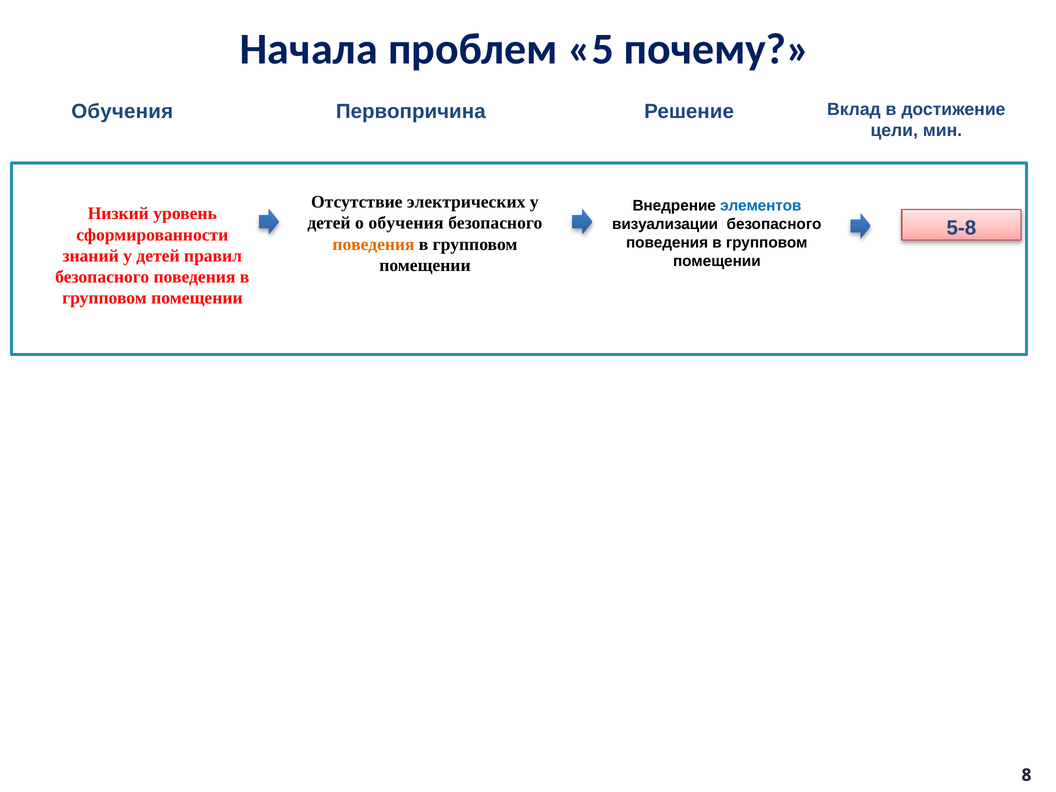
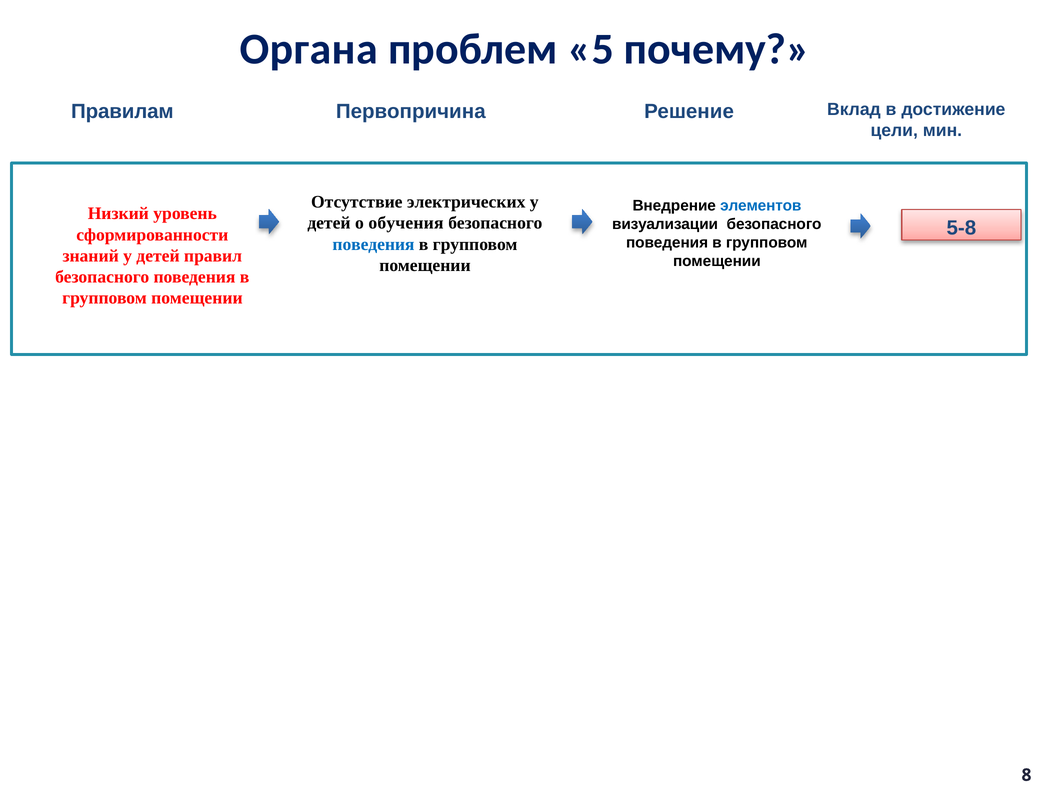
Начала: Начала -> Органа (309, 49)
Обучения: Обучения -> Правилам (122, 111)
поведения colour: orange -> blue (373, 244)
